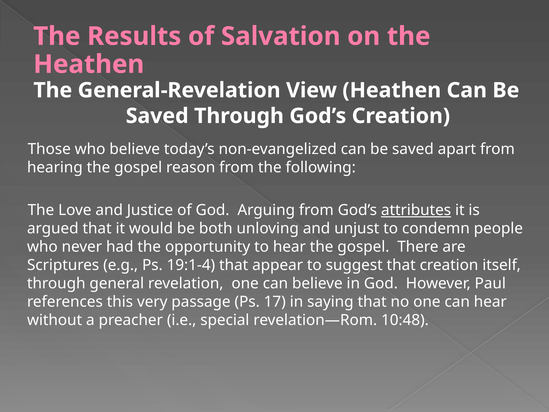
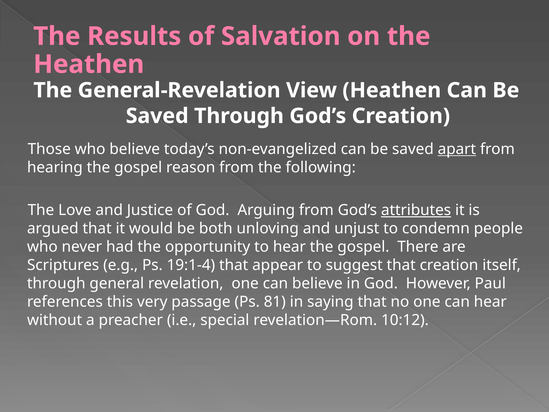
apart underline: none -> present (457, 149)
17: 17 -> 81 (275, 302)
10:48: 10:48 -> 10:12 (405, 320)
